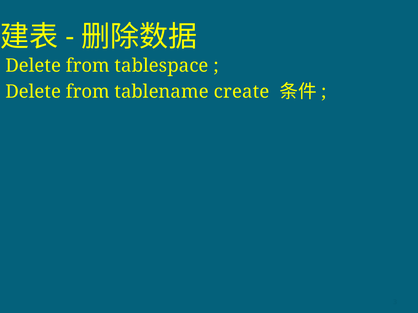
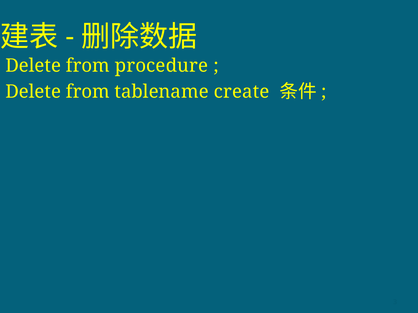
tablespace: tablespace -> procedure (162, 66)
